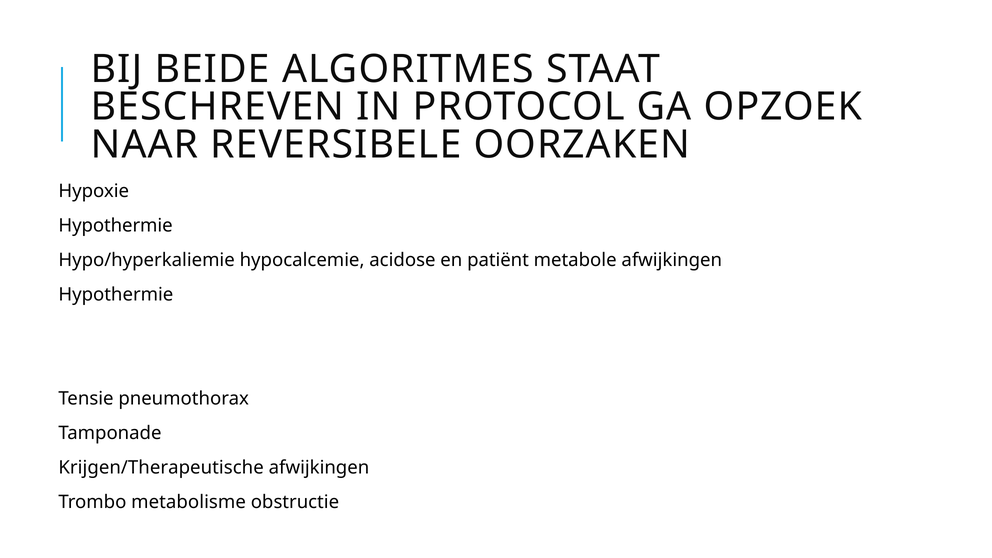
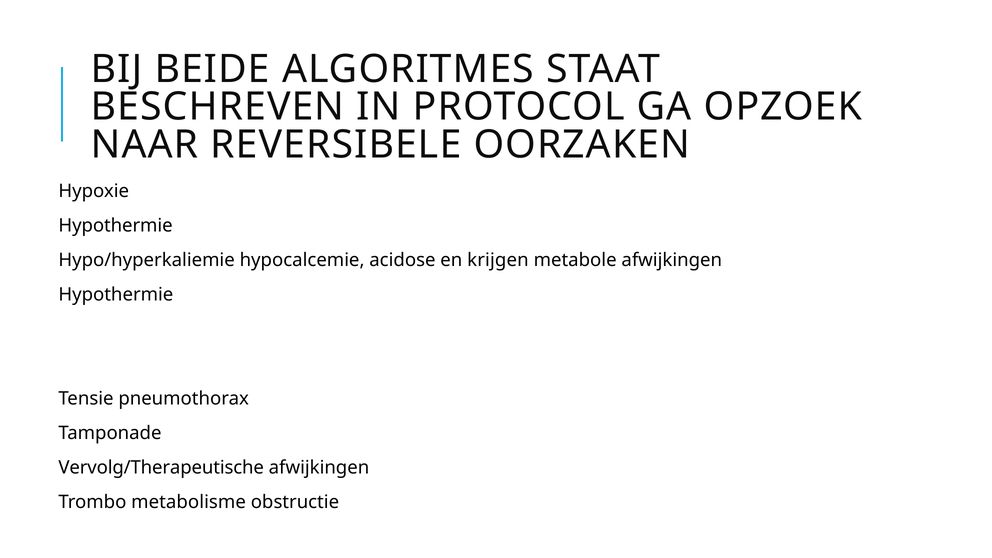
patiënt: patiënt -> krijgen (498, 260)
Krijgen/Therapeutische: Krijgen/Therapeutische -> Vervolg/Therapeutische (161, 468)
